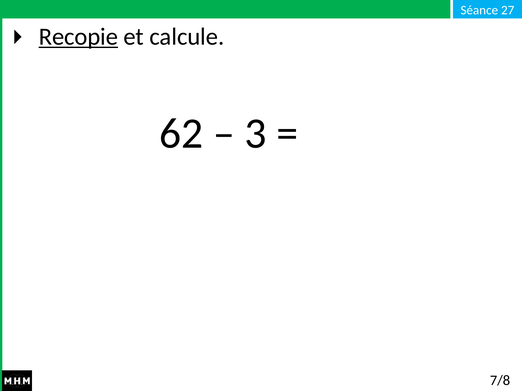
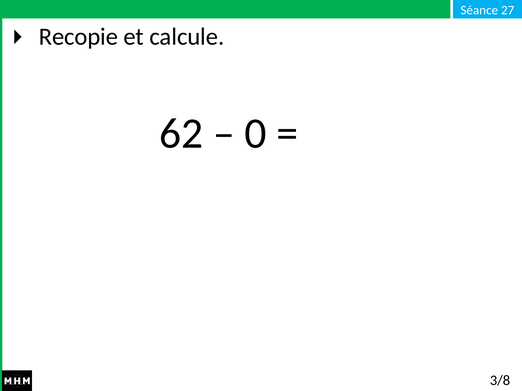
Recopie underline: present -> none (78, 37)
3: 3 -> 0 (256, 134)
7/8: 7/8 -> 3/8 (500, 381)
